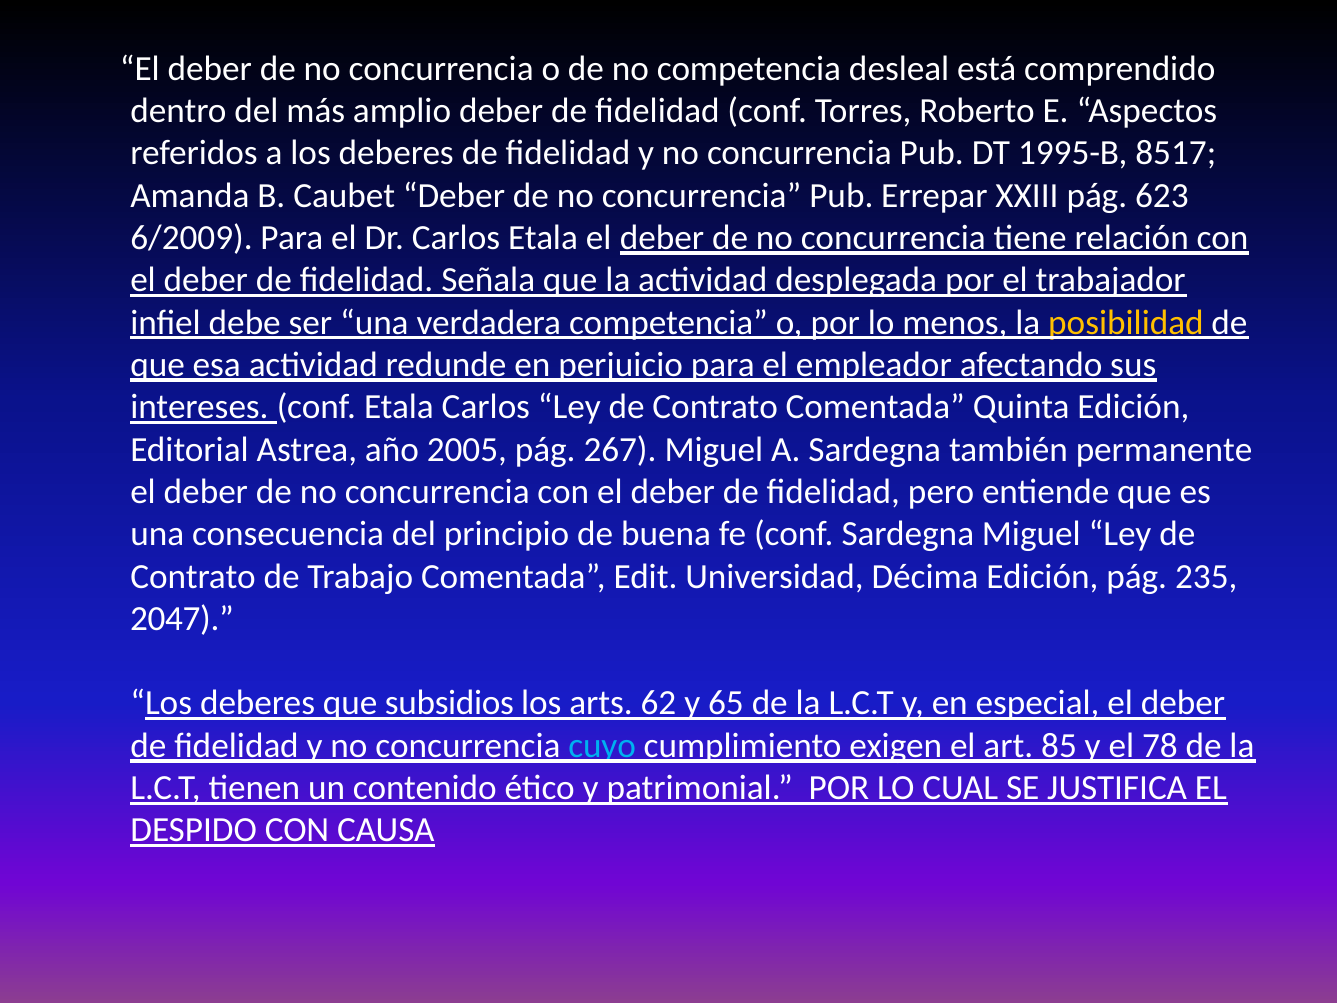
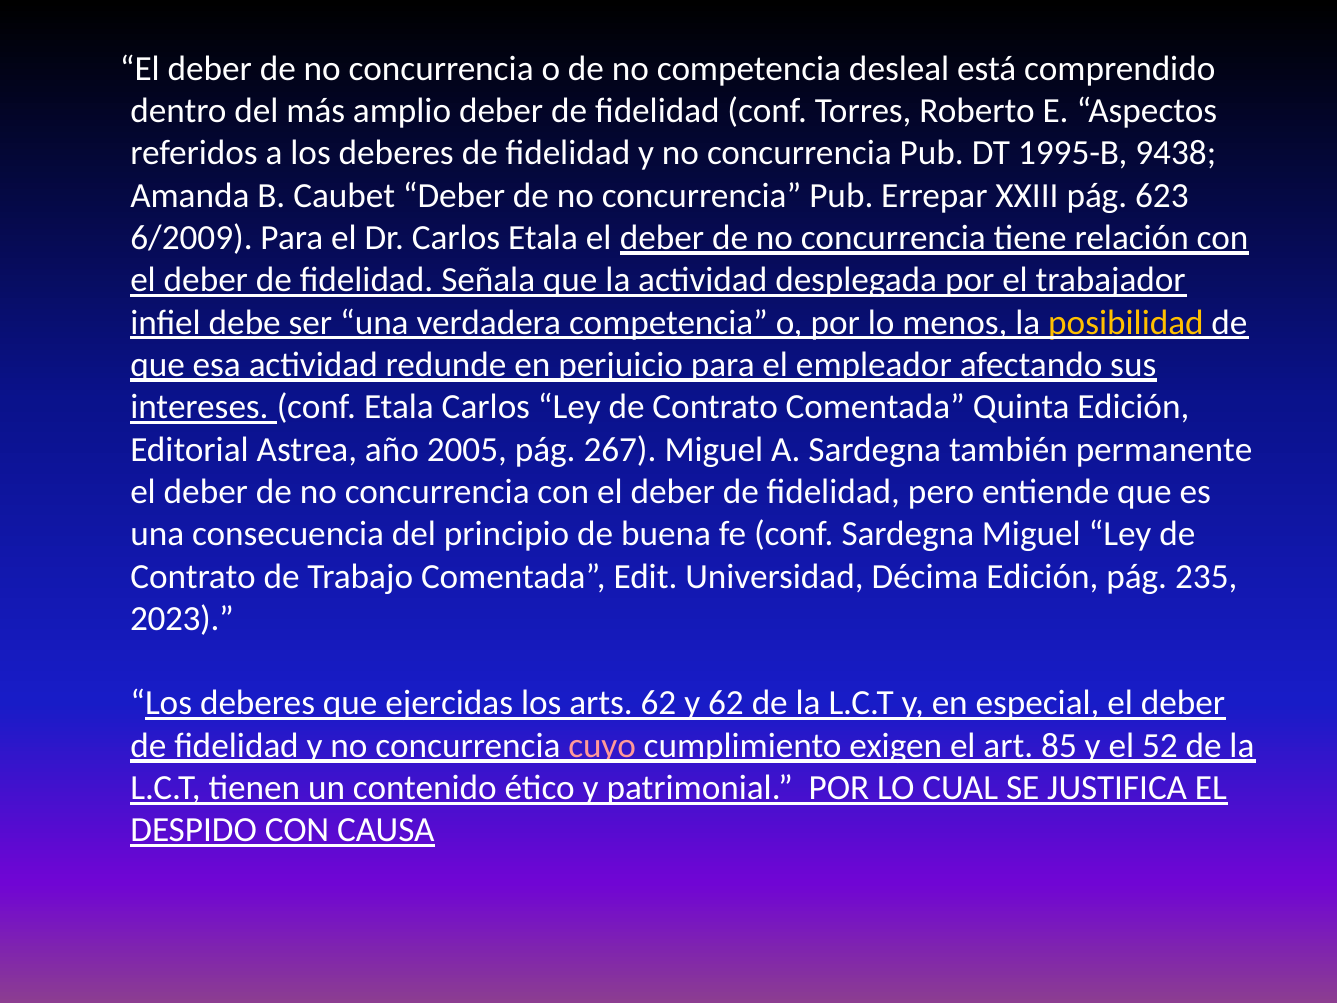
8517: 8517 -> 9438 (1176, 153)
2047: 2047 -> 2023 (182, 619)
subsidios: subsidios -> ejercidas (449, 703)
y 65: 65 -> 62 (726, 703)
cuyo colour: light blue -> pink (602, 746)
78: 78 -> 52 (1160, 746)
